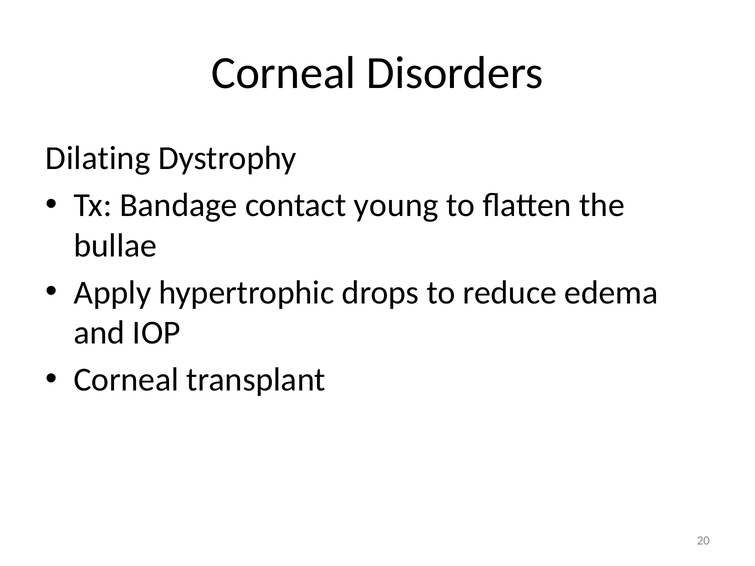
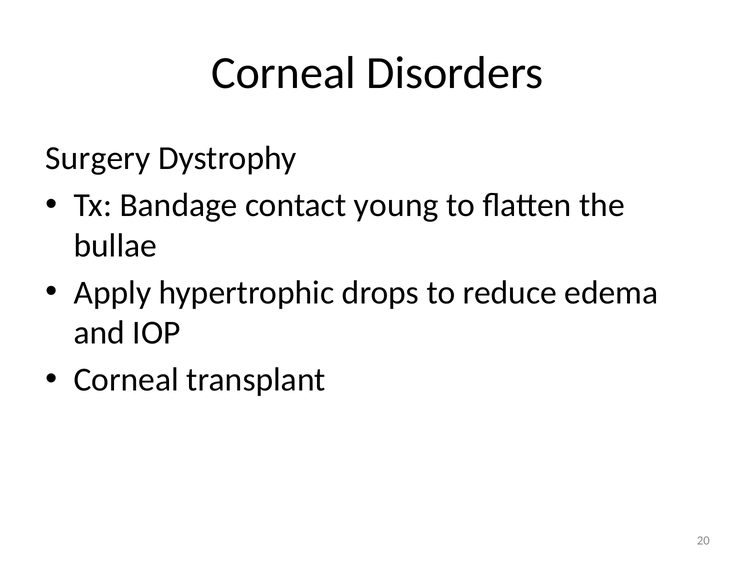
Dilating: Dilating -> Surgery (98, 158)
